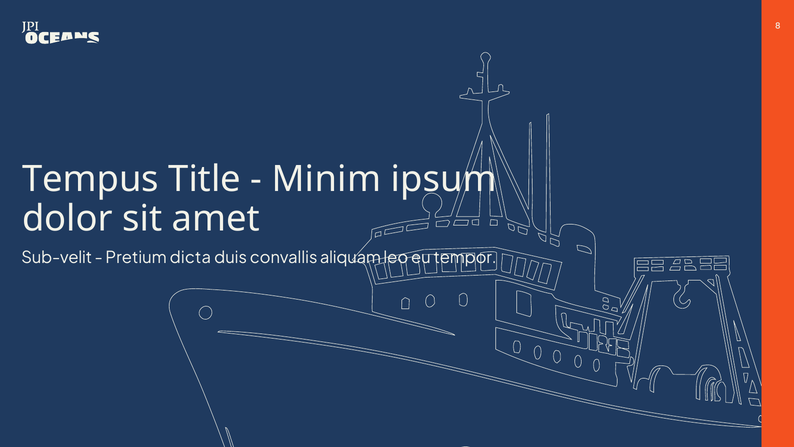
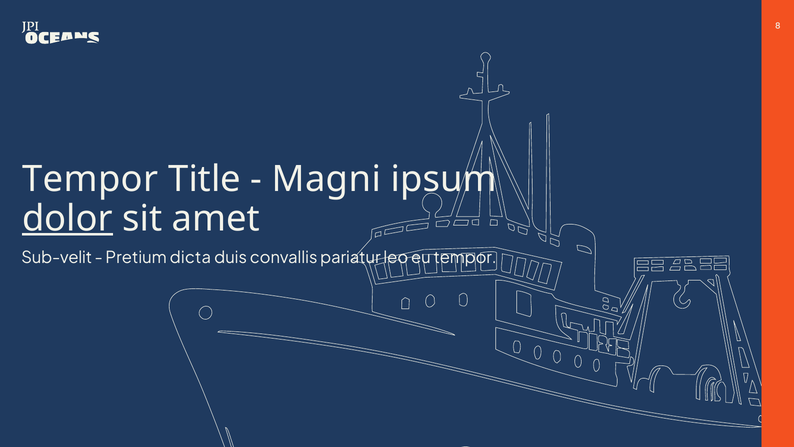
Tempus: Tempus -> Tempor (90, 179)
Minim: Minim -> Magni (326, 179)
dolor underline: none -> present (67, 218)
aliquam: aliquam -> pariatur (350, 258)
